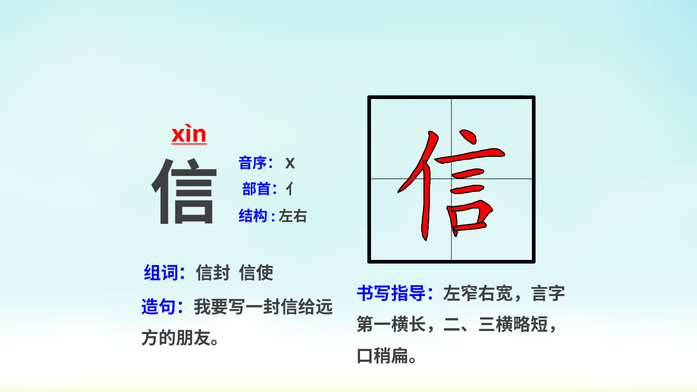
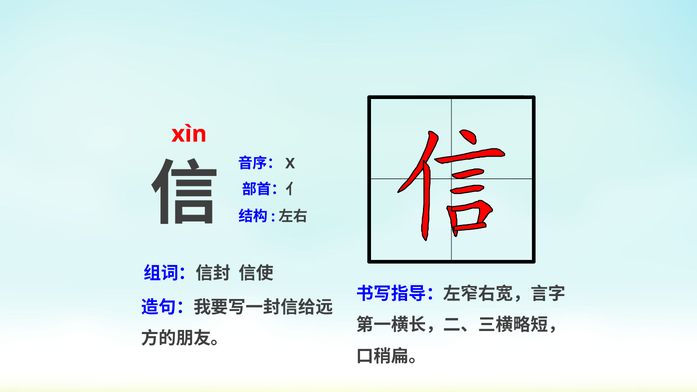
xìn underline: present -> none (189, 134)
